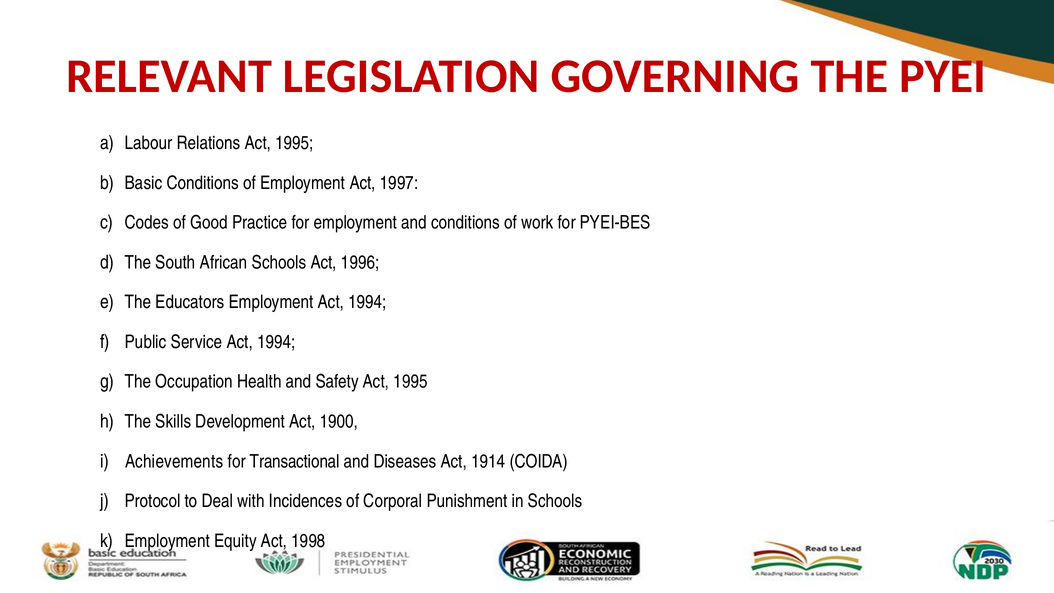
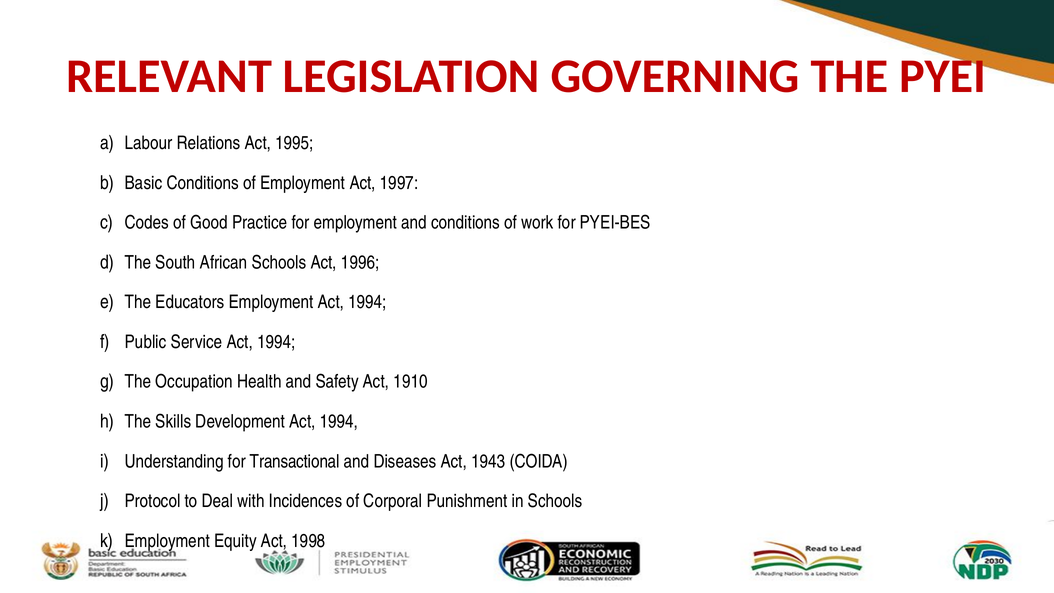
Safety Act 1995: 1995 -> 1910 (411, 382)
Development Act 1900: 1900 -> 1994 (339, 421)
Achievements: Achievements -> Understanding (174, 461)
1914: 1914 -> 1943 (488, 461)
